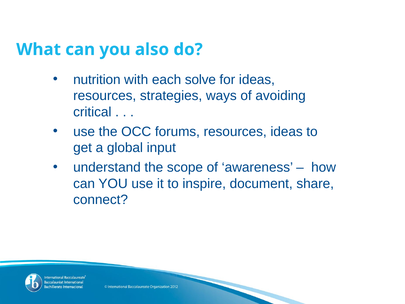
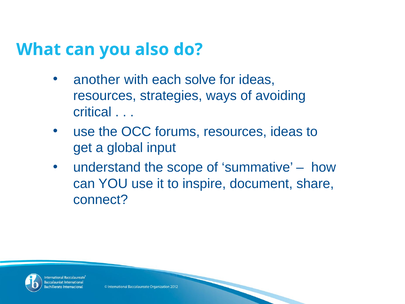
nutrition: nutrition -> another (97, 80)
awareness: awareness -> summative (257, 167)
